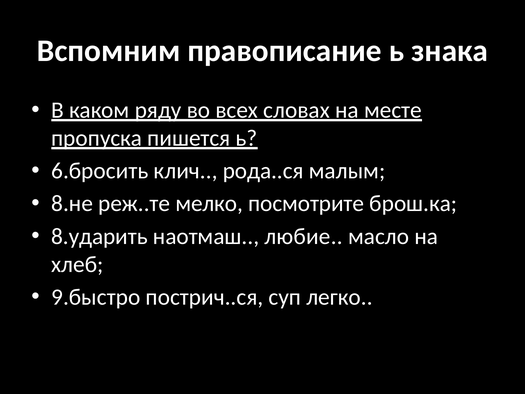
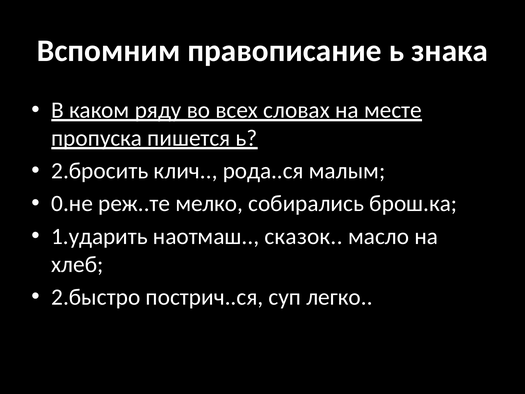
6.бросить: 6.бросить -> 2.бросить (100, 171)
8.не: 8.не -> 0.не (72, 203)
посмотрите: посмотрите -> собирались (306, 203)
8.ударить: 8.ударить -> 1.ударить (99, 236)
любие: любие -> сказок (304, 236)
9.быстро: 9.быстро -> 2.быстро (96, 297)
